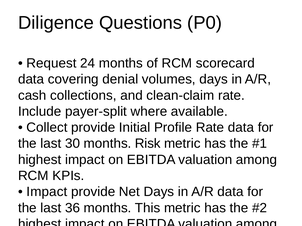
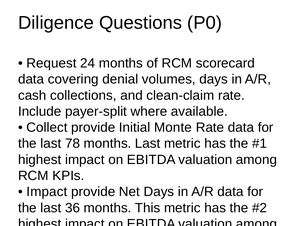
Profile: Profile -> Monte (173, 128)
30: 30 -> 78 (73, 144)
months Risk: Risk -> Last (148, 144)
